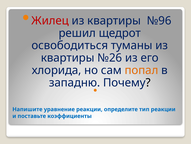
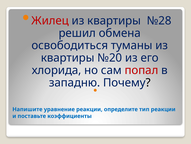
№96: №96 -> №28 (159, 21)
щедрот: щедрот -> обмена (120, 33)
№26: №26 -> №20 (110, 58)
попал colour: orange -> red (141, 70)
